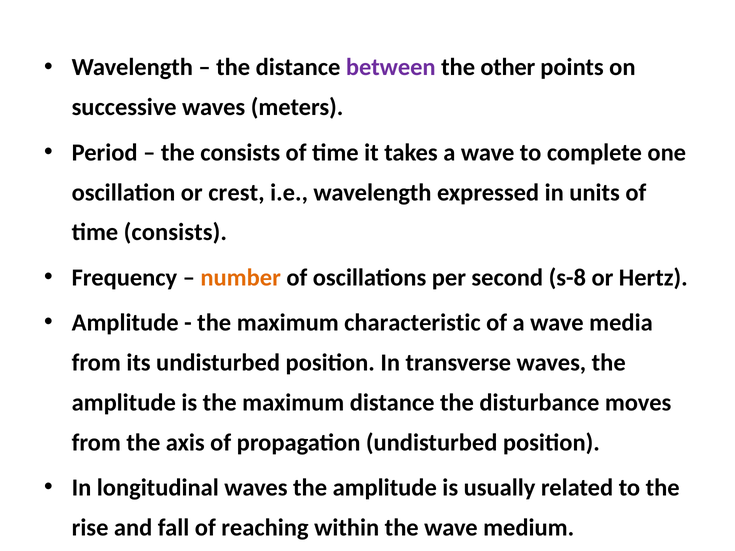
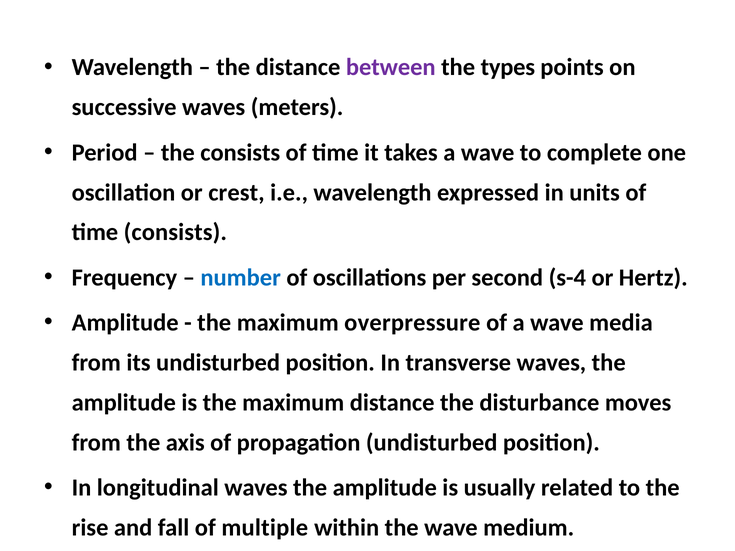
other: other -> types (508, 67)
number colour: orange -> blue (241, 278)
s-8: s-8 -> s-4 (567, 278)
characteristic: characteristic -> overpressure (412, 323)
reaching: reaching -> multiple (265, 528)
